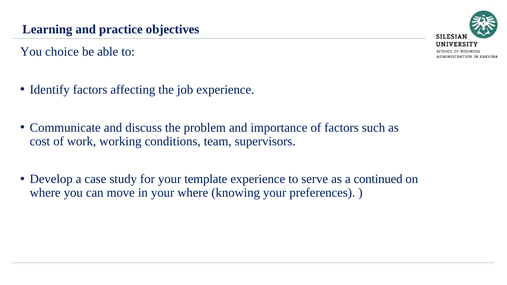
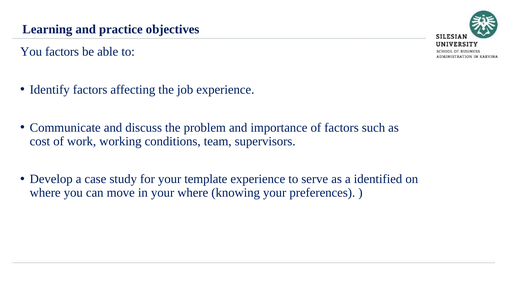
You choice: choice -> factors (62, 52)
continued: continued -> identified (378, 179)
